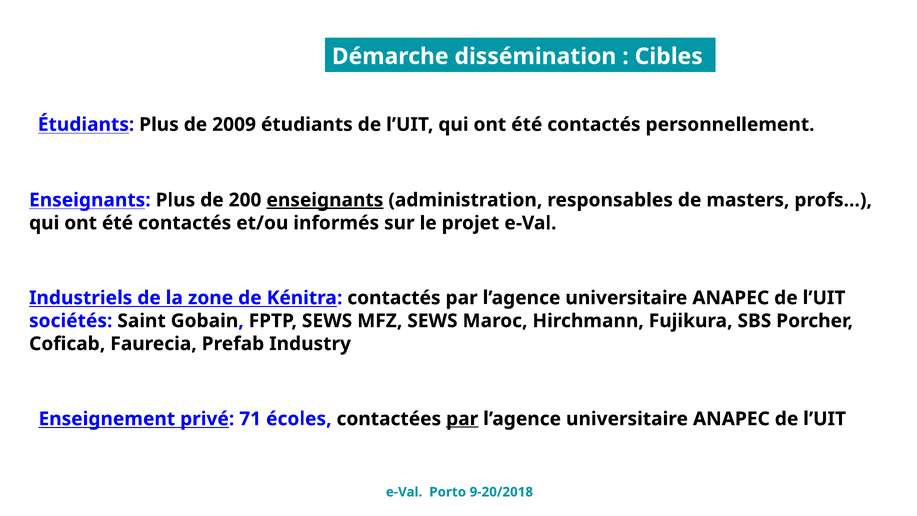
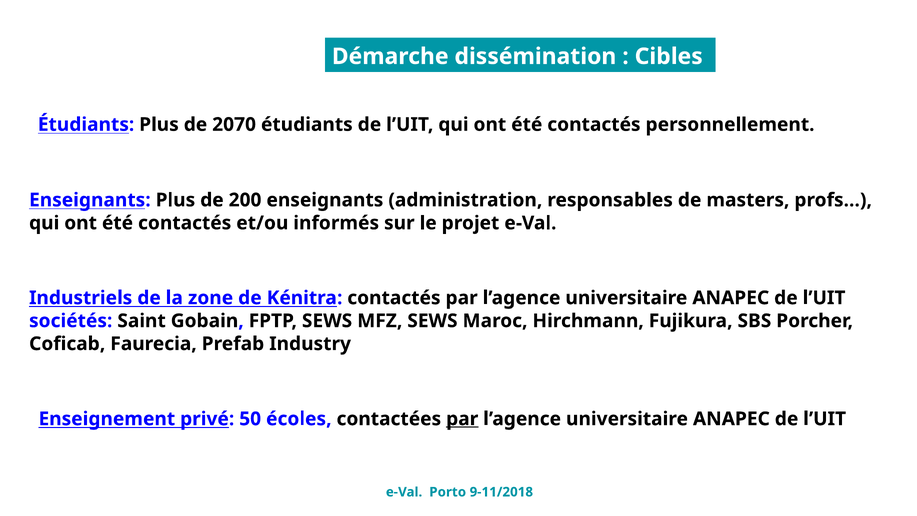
2009: 2009 -> 2070 (234, 124)
enseignants underline: present -> none (325, 200)
71: 71 -> 50 (250, 419)
9-20/2018: 9-20/2018 -> 9-11/2018 (501, 492)
